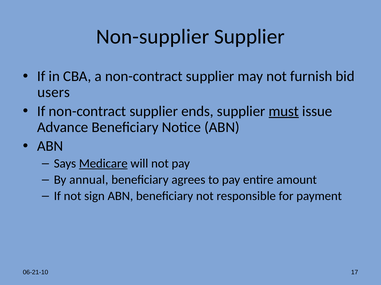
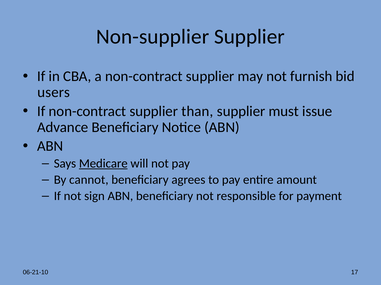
ends: ends -> than (197, 111)
must underline: present -> none (284, 111)
annual: annual -> cannot (89, 180)
